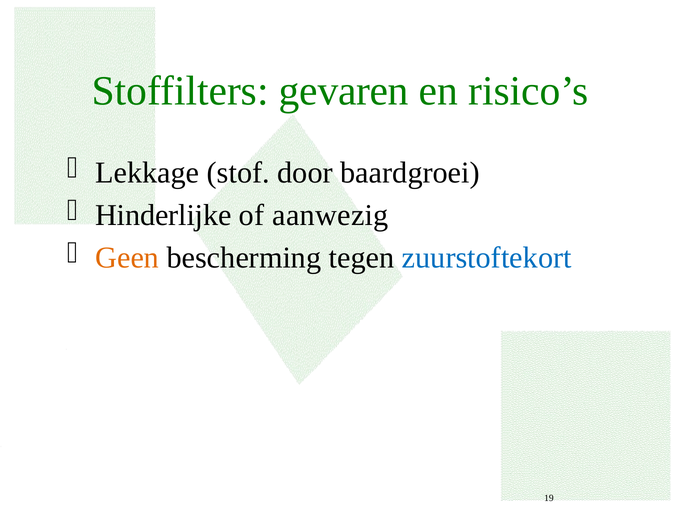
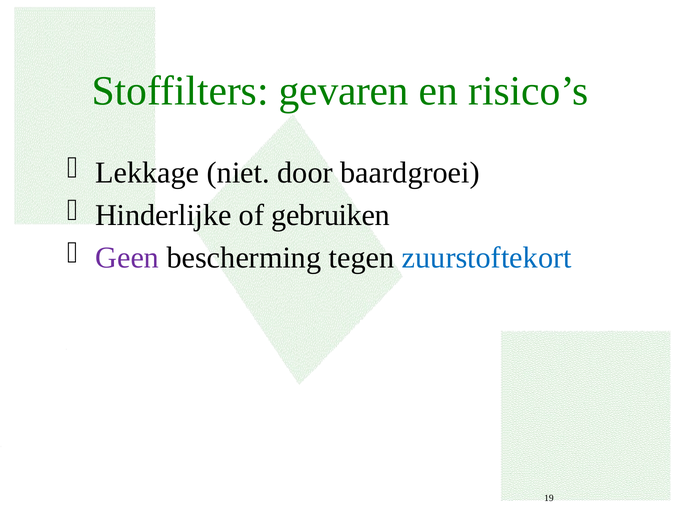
stof: stof -> niet (238, 173)
aanwezig: aanwezig -> gebruiken (331, 215)
Geen colour: orange -> purple (127, 257)
